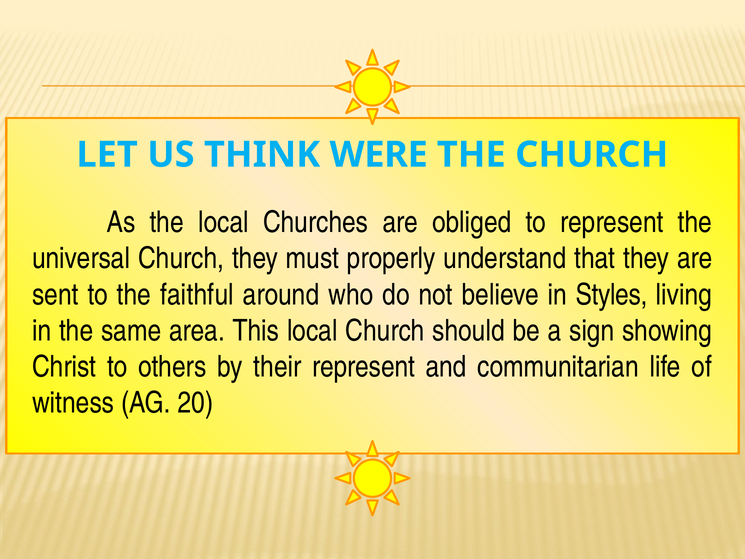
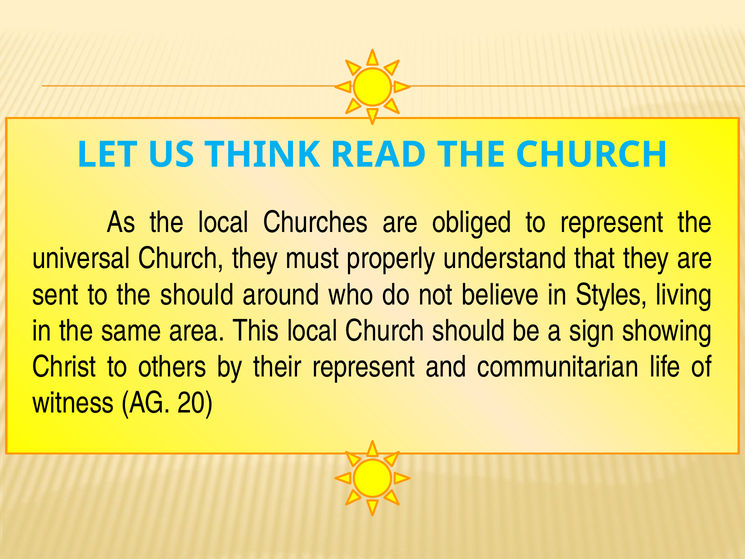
WERE: WERE -> READ (378, 155)
the faithful: faithful -> should (197, 294)
